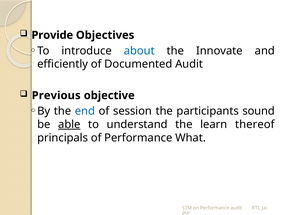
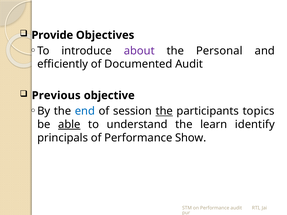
about colour: blue -> purple (139, 51)
Innovate: Innovate -> Personal (219, 51)
the underline: none -> present (164, 111)
sound: sound -> topics (259, 111)
thereof: thereof -> identify (255, 125)
What: What -> Show (191, 138)
